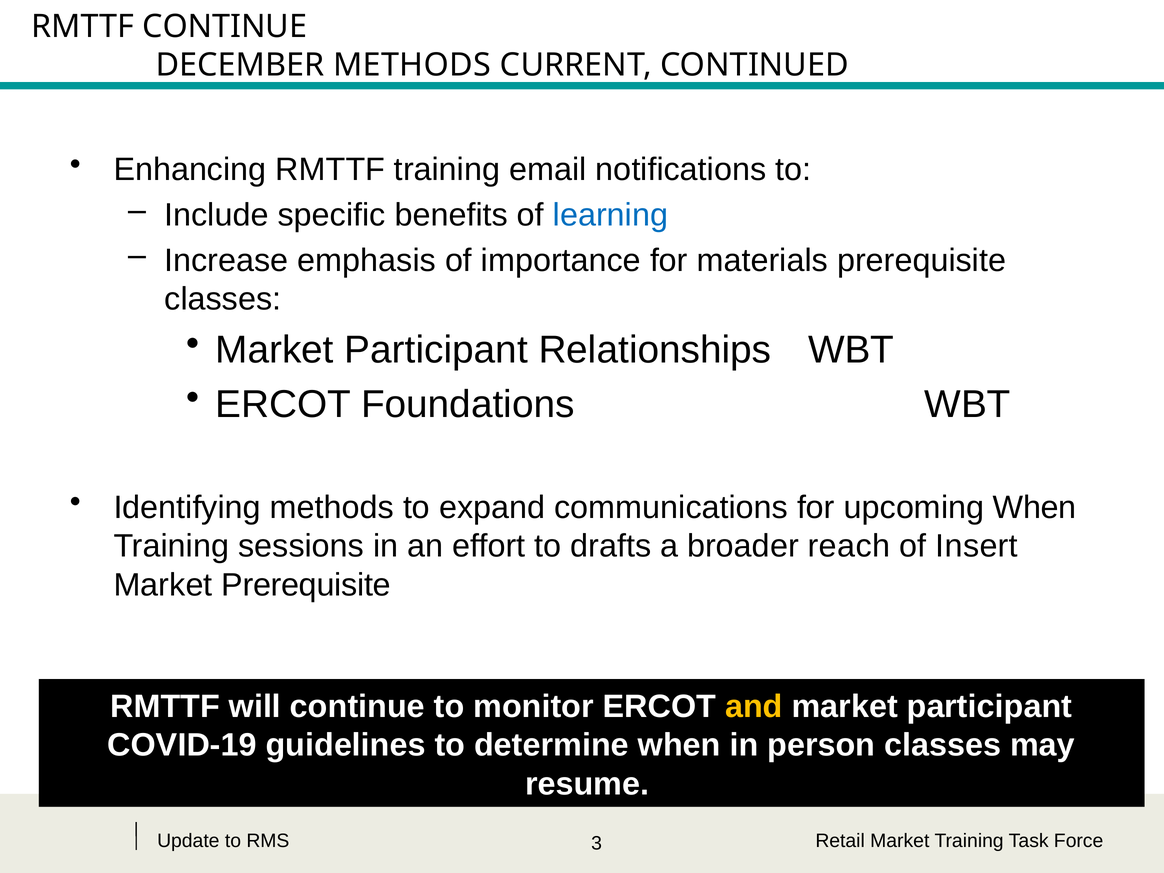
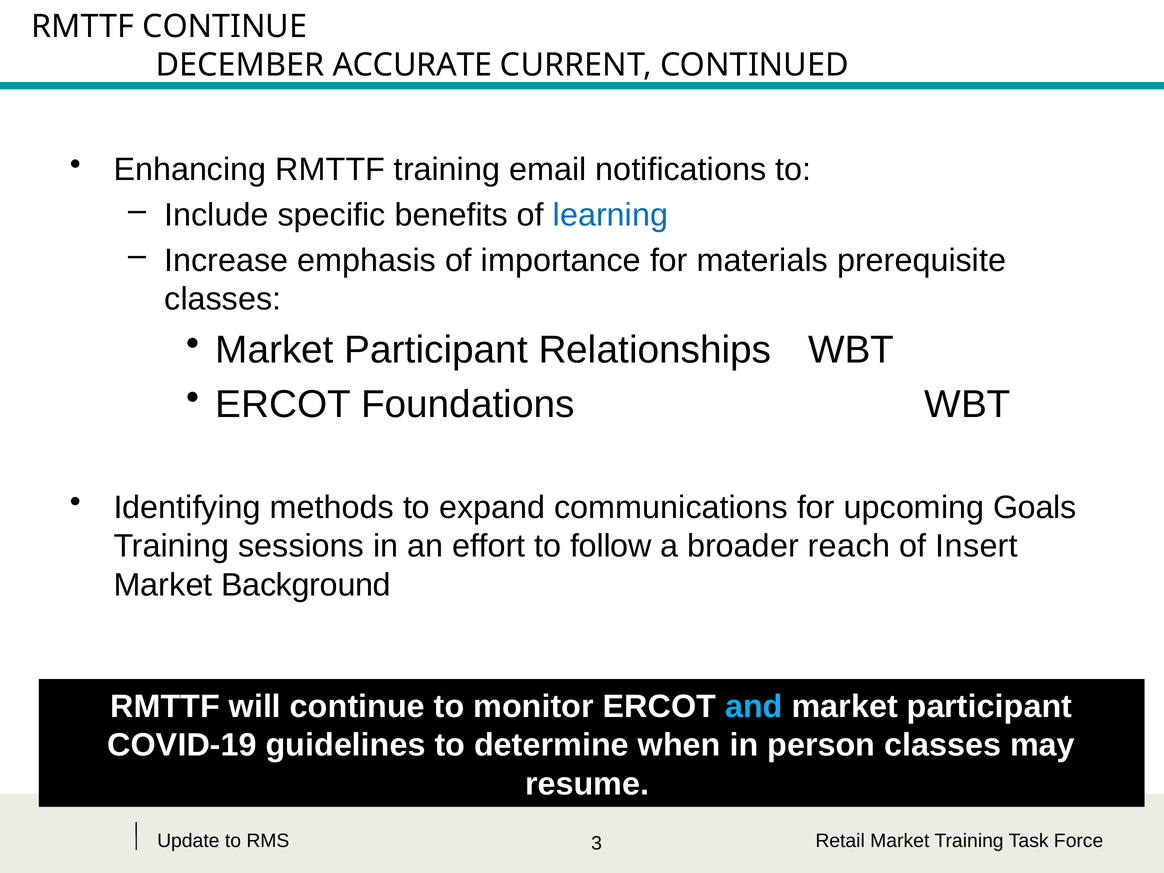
DECEMBER METHODS: METHODS -> ACCURATE (412, 65)
upcoming When: When -> Goals (1035, 507)
drafts: drafts -> follow (611, 546)
Market Prerequisite: Prerequisite -> Background (306, 585)
and colour: yellow -> light blue (754, 706)
